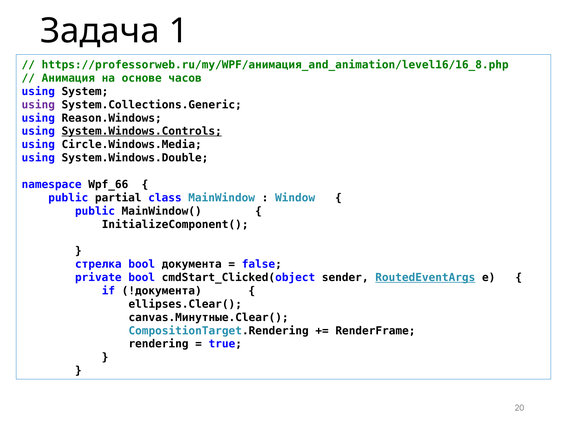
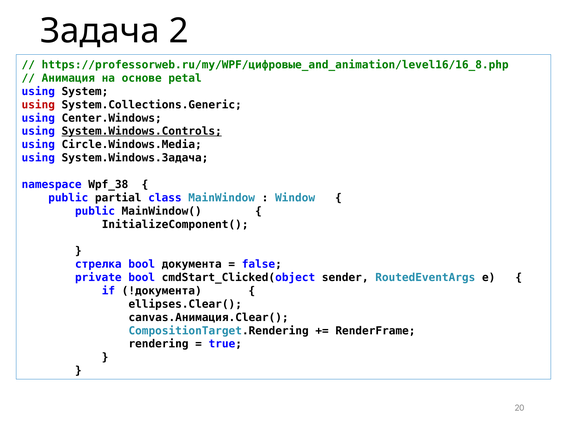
1: 1 -> 2 (179, 31)
https://professorweb.ru/my/WPF/анимация_and_animation/level16/16_8.php: https://professorweb.ru/my/WPF/анимация_and_animation/level16/16_8.php -> https://professorweb.ru/my/WPF/цифровые_and_animation/level16/16_8.php (275, 65)
часов: часов -> petal (185, 78)
using colour: purple -> red (38, 105)
Reason.Windows: Reason.Windows -> Center.Windows (112, 118)
System.Windows.Double: System.Windows.Double -> System.Windows.Задача (135, 158)
Wpf_66: Wpf_66 -> Wpf_38 (108, 184)
RoutedEventArgs underline: present -> none (425, 277)
canvas.Минутные.Clear(: canvas.Минутные.Clear( -> canvas.Анимация.Clear( (209, 317)
